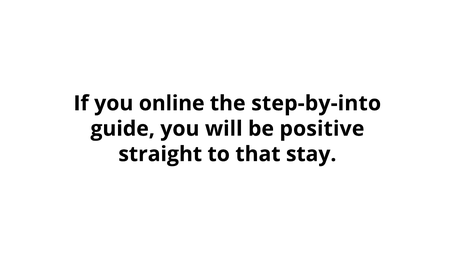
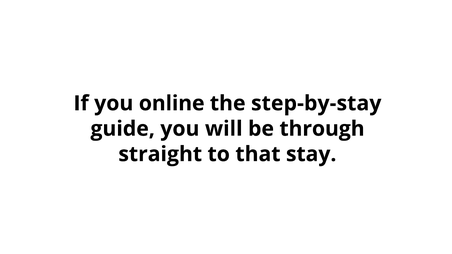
step-by-into: step-by-into -> step-by-stay (316, 103)
positive: positive -> through (322, 129)
